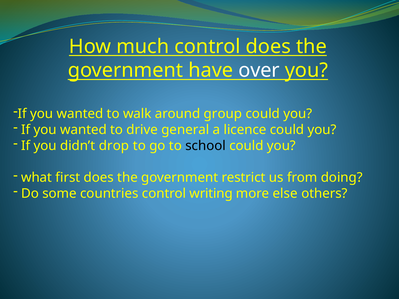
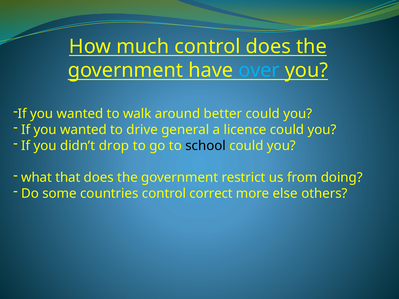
over colour: white -> light blue (259, 70)
group: group -> better (223, 114)
first: first -> that (68, 178)
writing: writing -> correct (211, 194)
